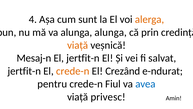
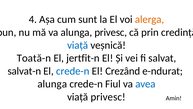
alunga alunga: alunga -> privesc (111, 32)
viață colour: orange -> blue (78, 45)
Mesaj-n: Mesaj-n -> Toată-n (34, 58)
jertfit-n: jertfit-n -> salvat-n (24, 71)
crede-n colour: orange -> blue (73, 71)
pentru: pentru -> alunga (52, 84)
